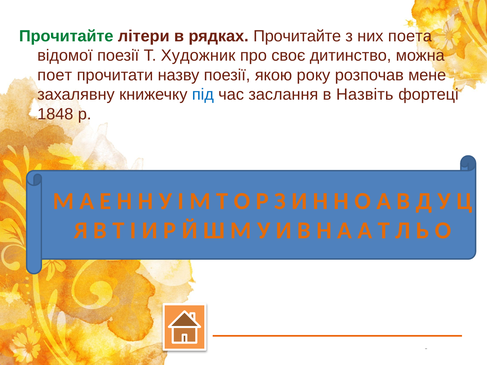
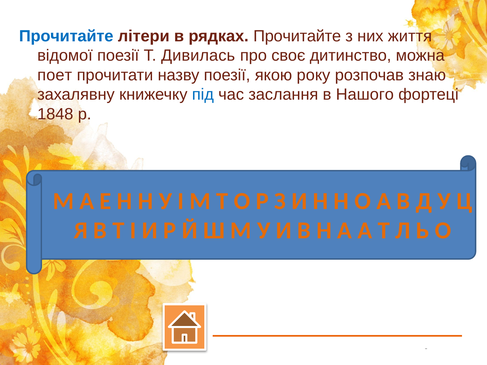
Прочитайте colour: green -> blue (66, 36)
поета: поета -> життя (410, 36)
Художник: Художник -> Дивилась (198, 56)
мене: мене -> знаю (427, 75)
Назвіть: Назвіть -> Нашого (365, 95)
